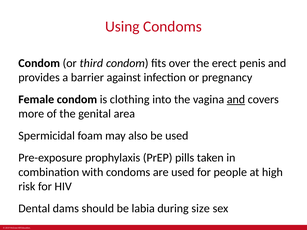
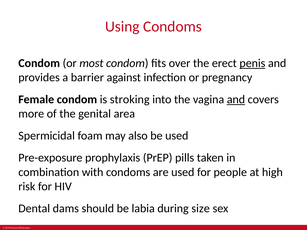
third: third -> most (91, 63)
penis underline: none -> present (252, 63)
clothing: clothing -> stroking (130, 100)
